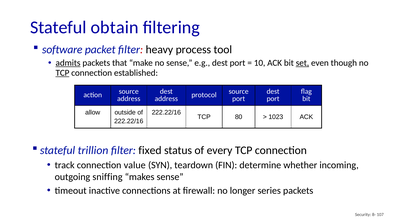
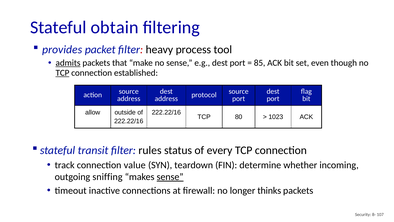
software: software -> provides (62, 50)
10: 10 -> 85 (260, 63)
set underline: present -> none (302, 63)
trillion: trillion -> transit (93, 150)
fixed: fixed -> rules (150, 150)
sense underline: none -> present (170, 177)
series: series -> thinks (269, 190)
